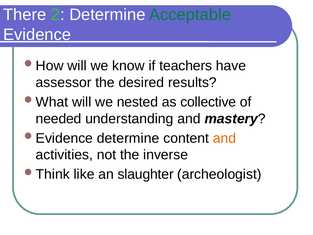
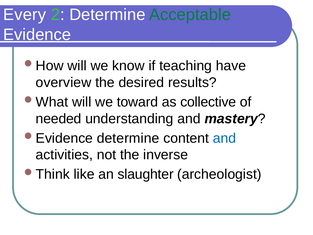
There: There -> Every (25, 15)
teachers: teachers -> teaching (186, 66)
assessor: assessor -> overview (64, 82)
nested: nested -> toward (137, 102)
and colour: orange -> blue (224, 138)
